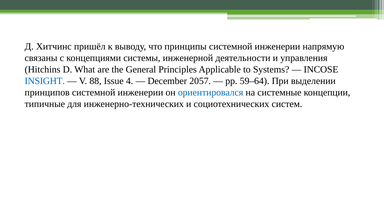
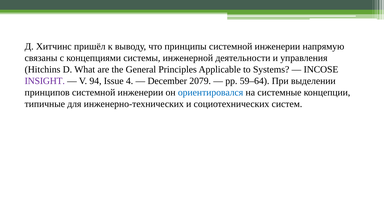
INSIGHT colour: blue -> purple (45, 81)
88: 88 -> 94 (95, 81)
2057: 2057 -> 2079 (200, 81)
